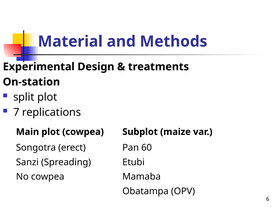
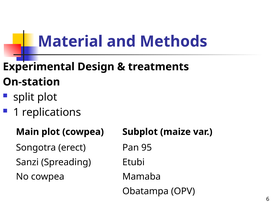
7: 7 -> 1 (16, 112)
60: 60 -> 95 (147, 147)
